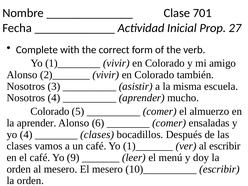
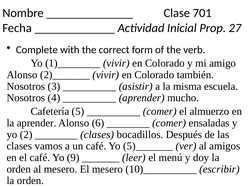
Colorado: Colorado -> Cafetería (50, 111)
yo 4: 4 -> 2 (26, 134)
1)_______: 1)_______ -> 5)_______ (148, 146)
al escribir: escribir -> amigos (225, 146)
